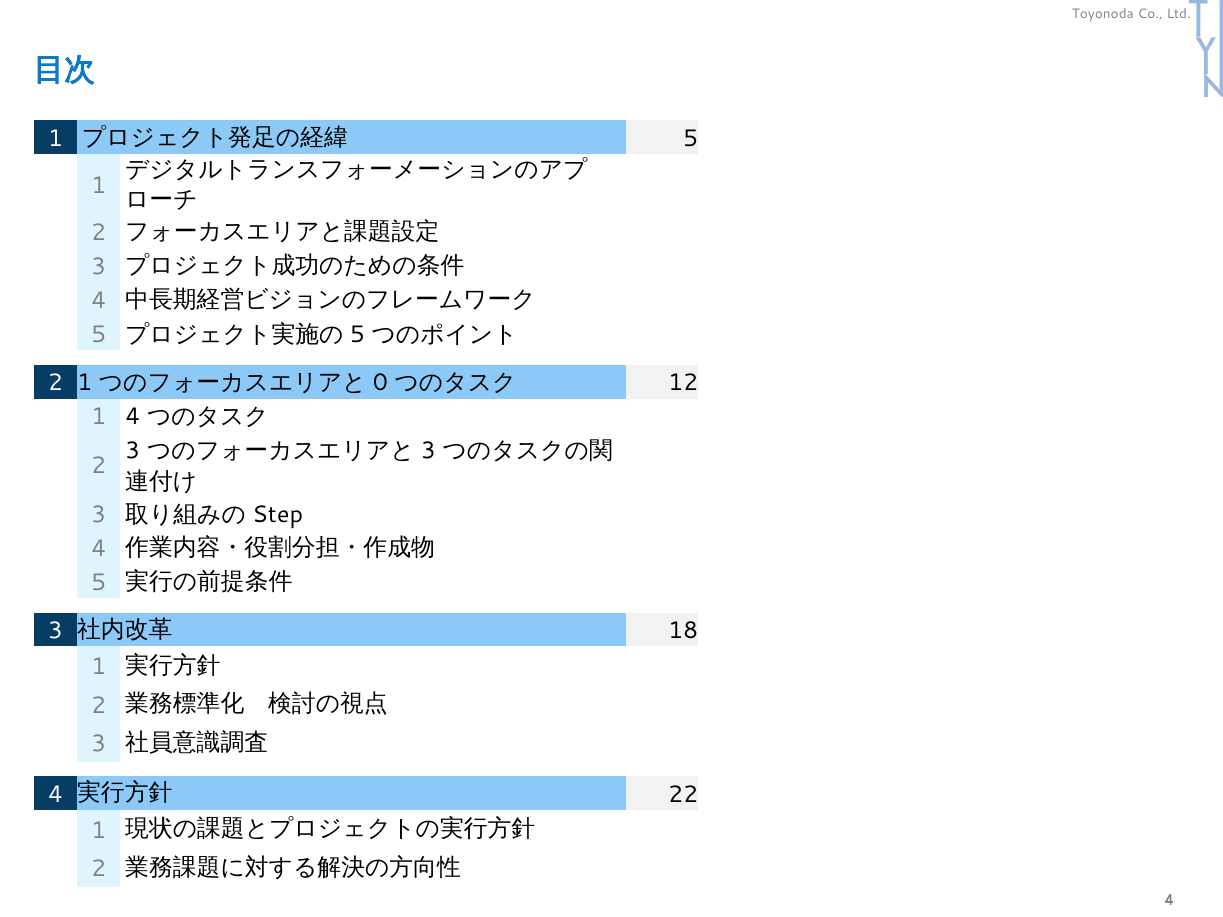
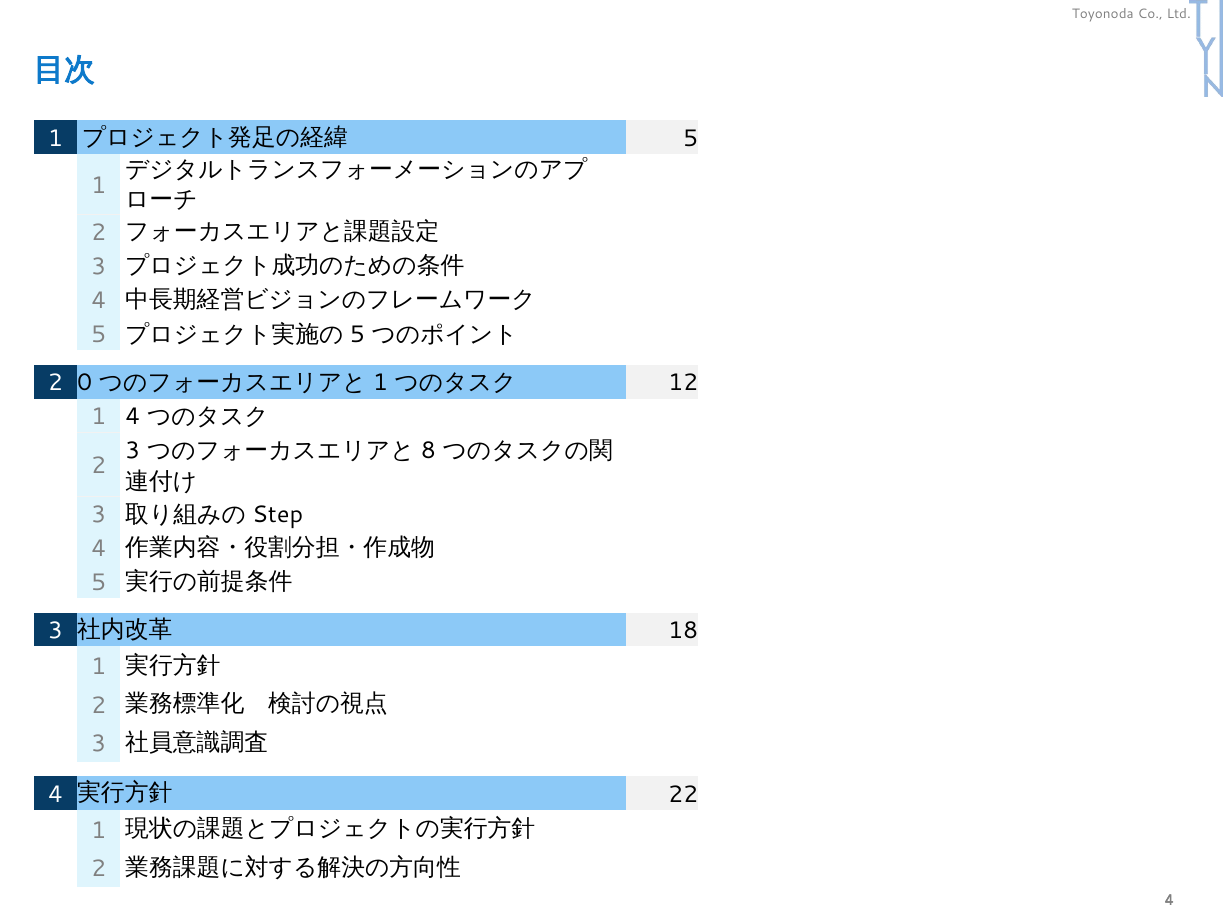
2 1: 1 -> 0 (85, 383)
0: 0 -> 1 (380, 383)
3: 3 -> 8 (428, 451)
